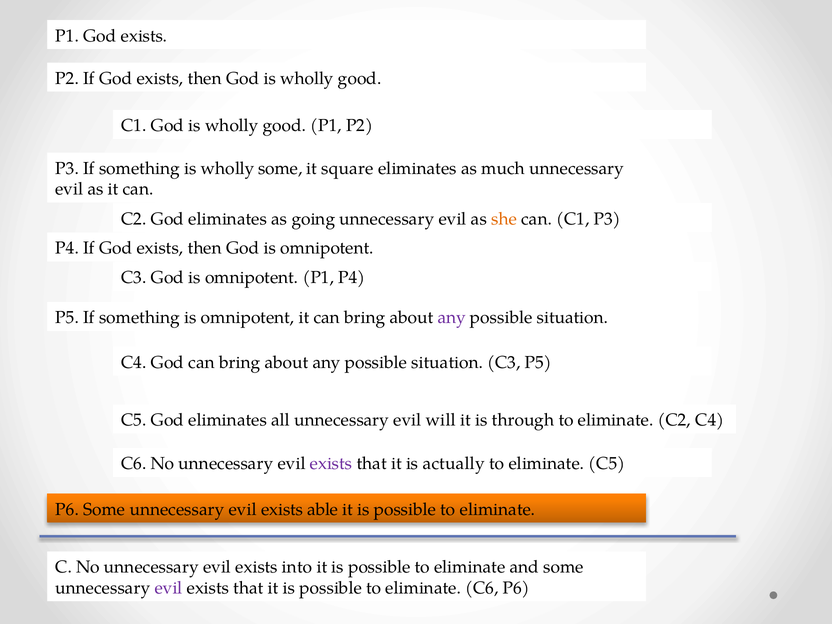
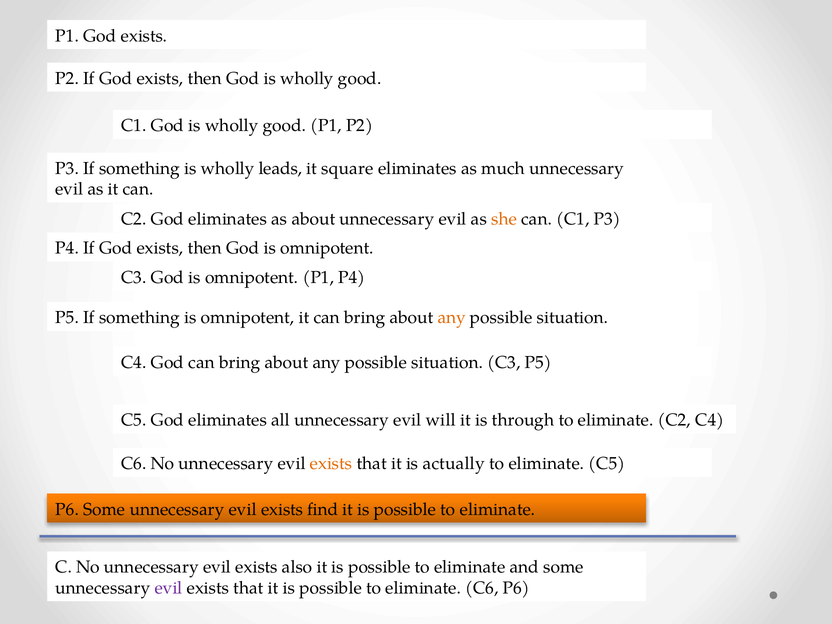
wholly some: some -> leads (280, 168)
as going: going -> about (313, 219)
any colour: purple -> orange (452, 318)
exists colour: purple -> orange (331, 464)
able: able -> find (323, 509)
into: into -> also (297, 567)
